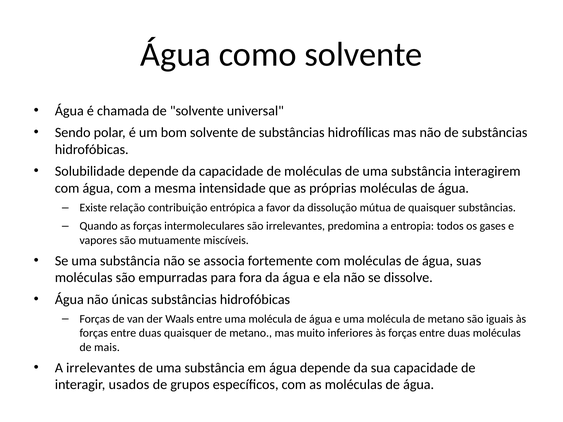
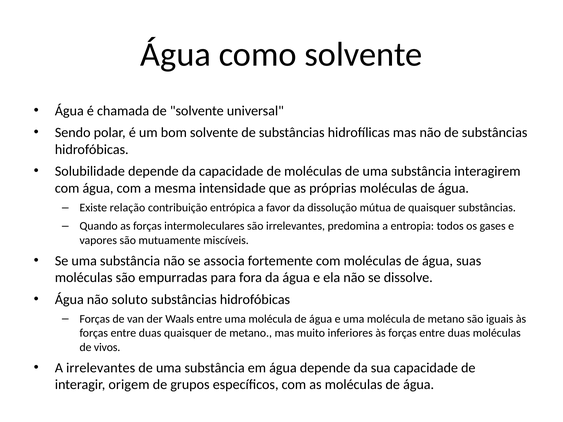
únicas: únicas -> soluto (130, 300)
mais: mais -> vivos (107, 347)
usados: usados -> origem (129, 385)
